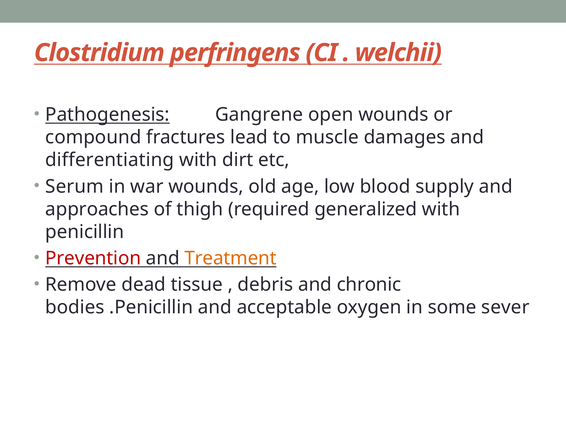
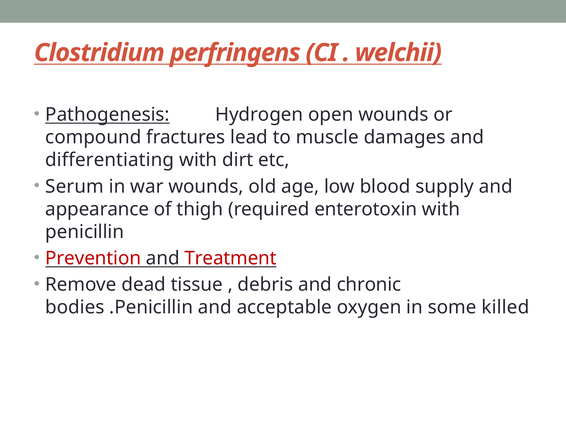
Gangrene: Gangrene -> Hydrogen (259, 115)
approaches: approaches -> appearance (97, 209)
generalized: generalized -> enterotoxin (366, 209)
Treatment colour: orange -> red (231, 258)
sever: sever -> killed (505, 307)
